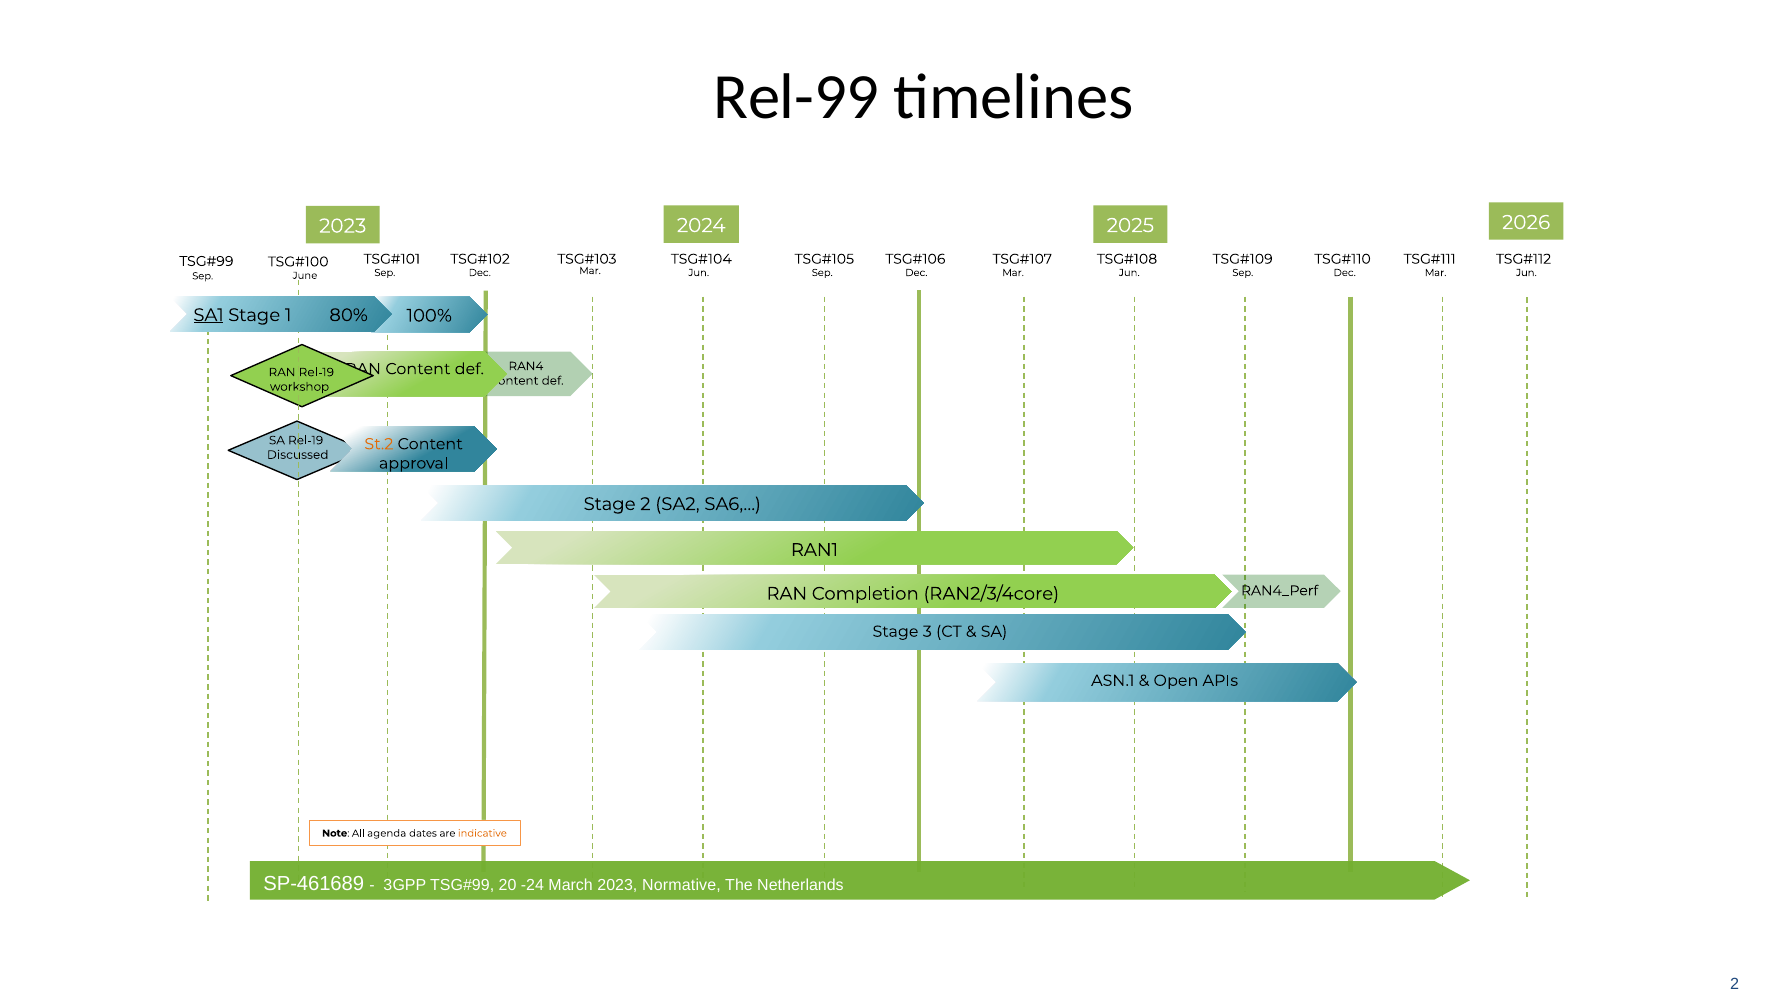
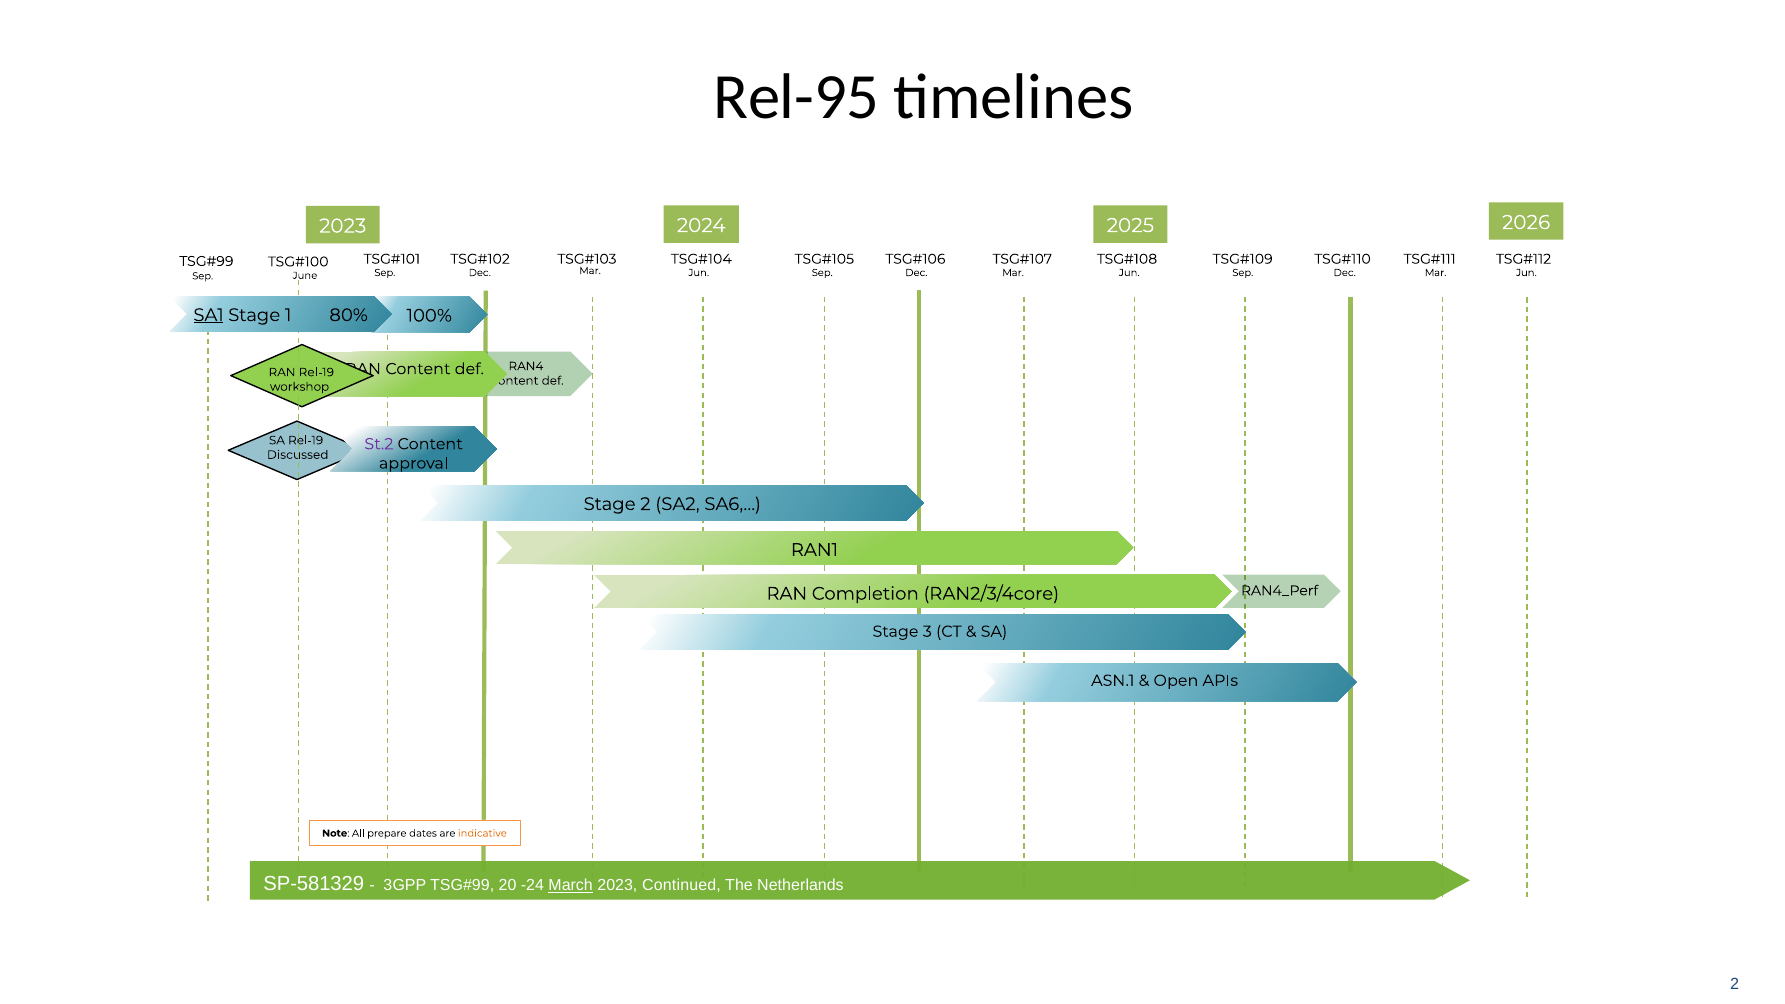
Rel-99: Rel-99 -> Rel-95 (796, 97)
St.2 colour: orange -> purple (379, 444)
agenda: agenda -> prepare (387, 833)
SP-461689: SP-461689 -> SP-581329 (314, 884)
March underline: none -> present (571, 886)
Normative: Normative -> Continued (682, 886)
